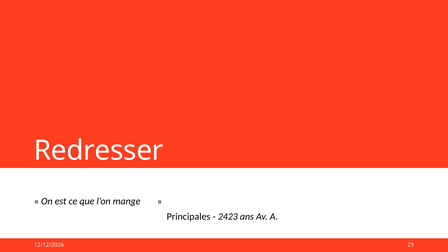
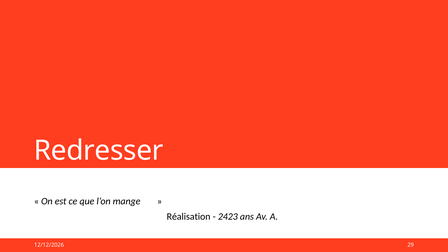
Principales: Principales -> Réalisation (189, 217)
